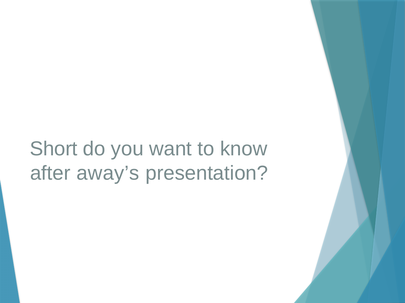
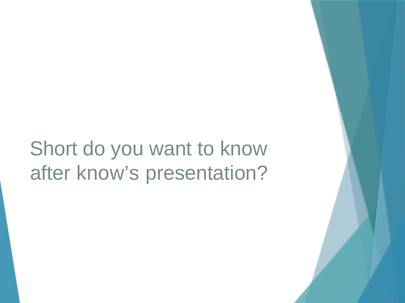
away’s: away’s -> know’s (108, 174)
